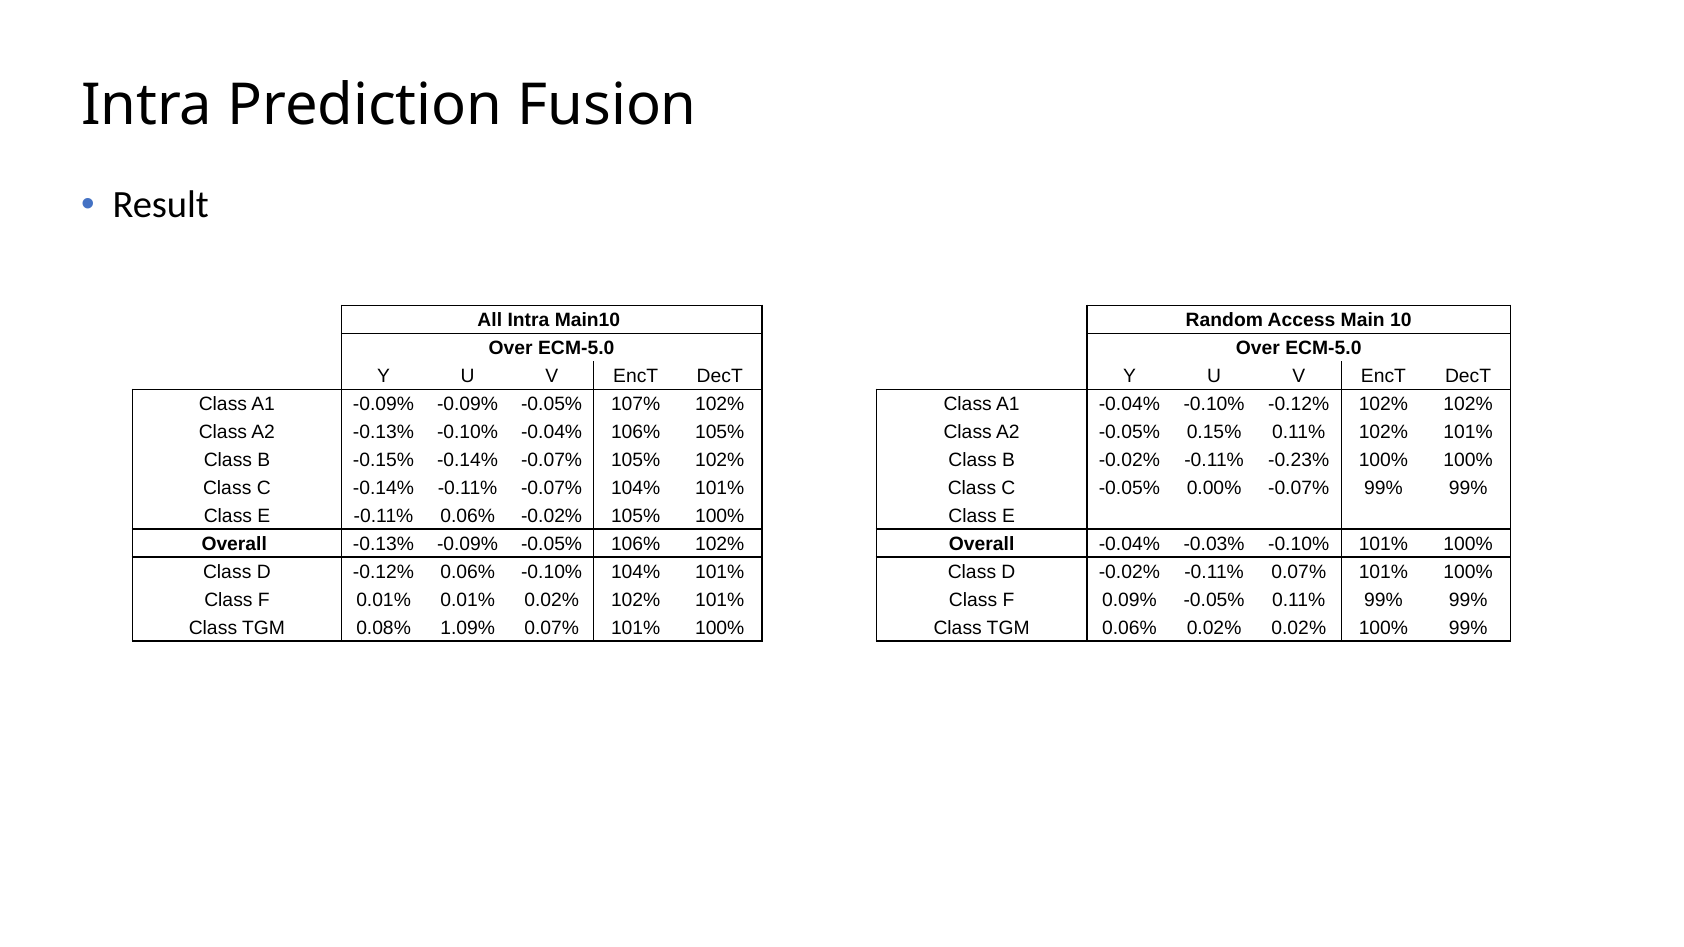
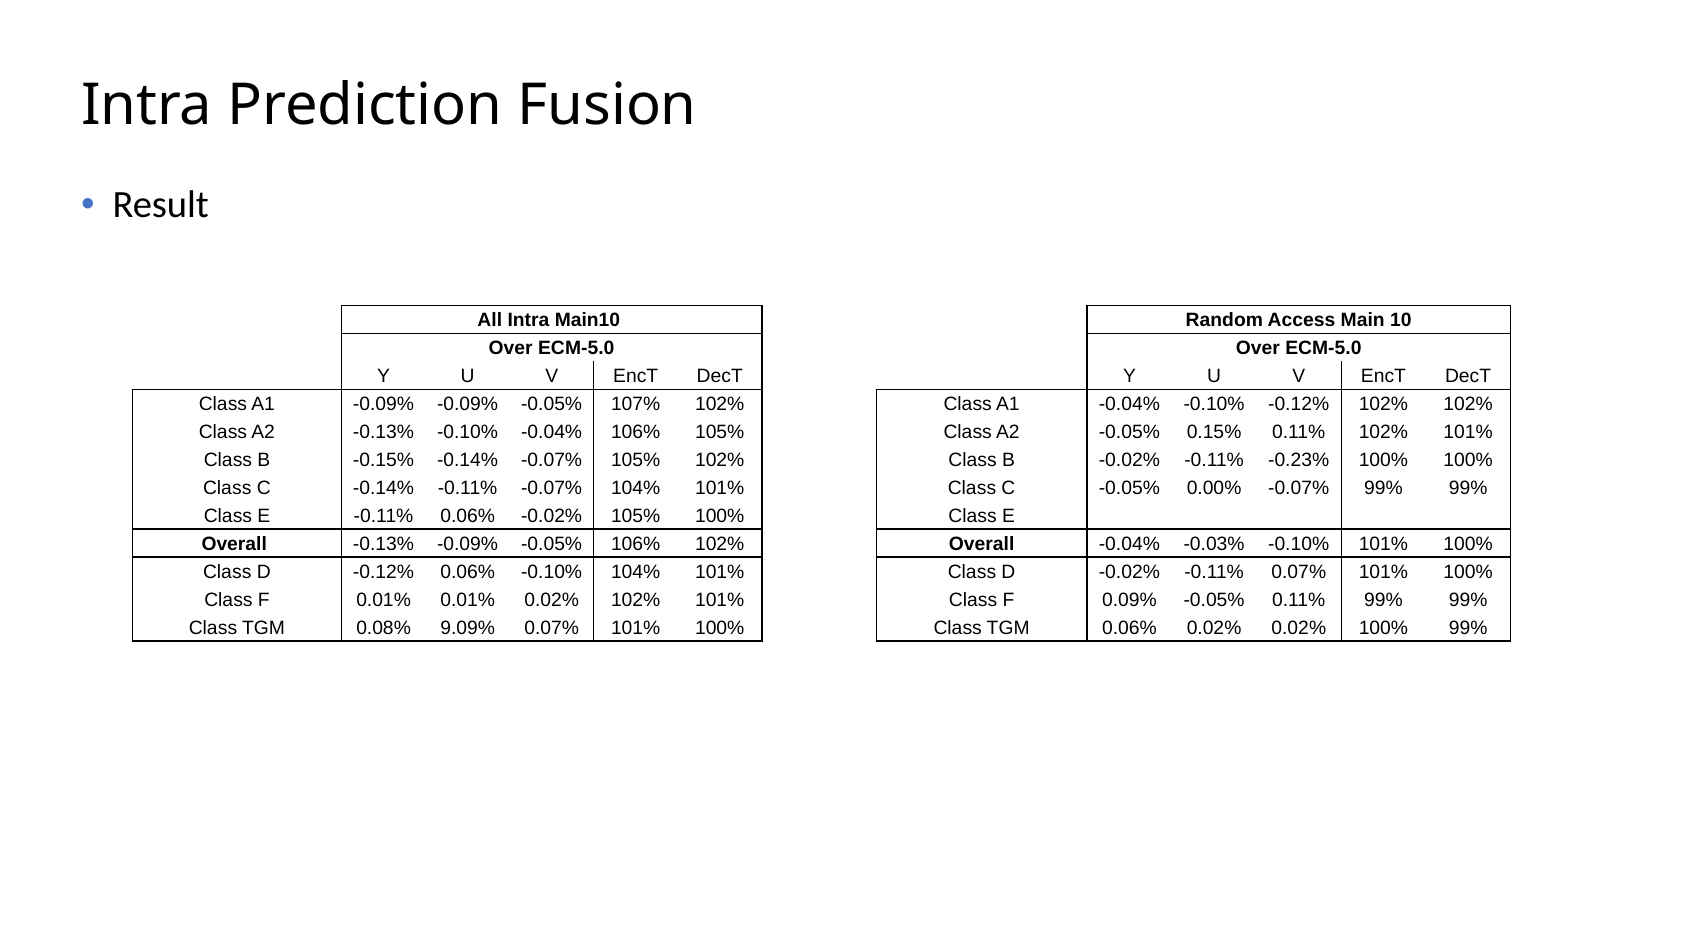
1.09%: 1.09% -> 9.09% (468, 628)
